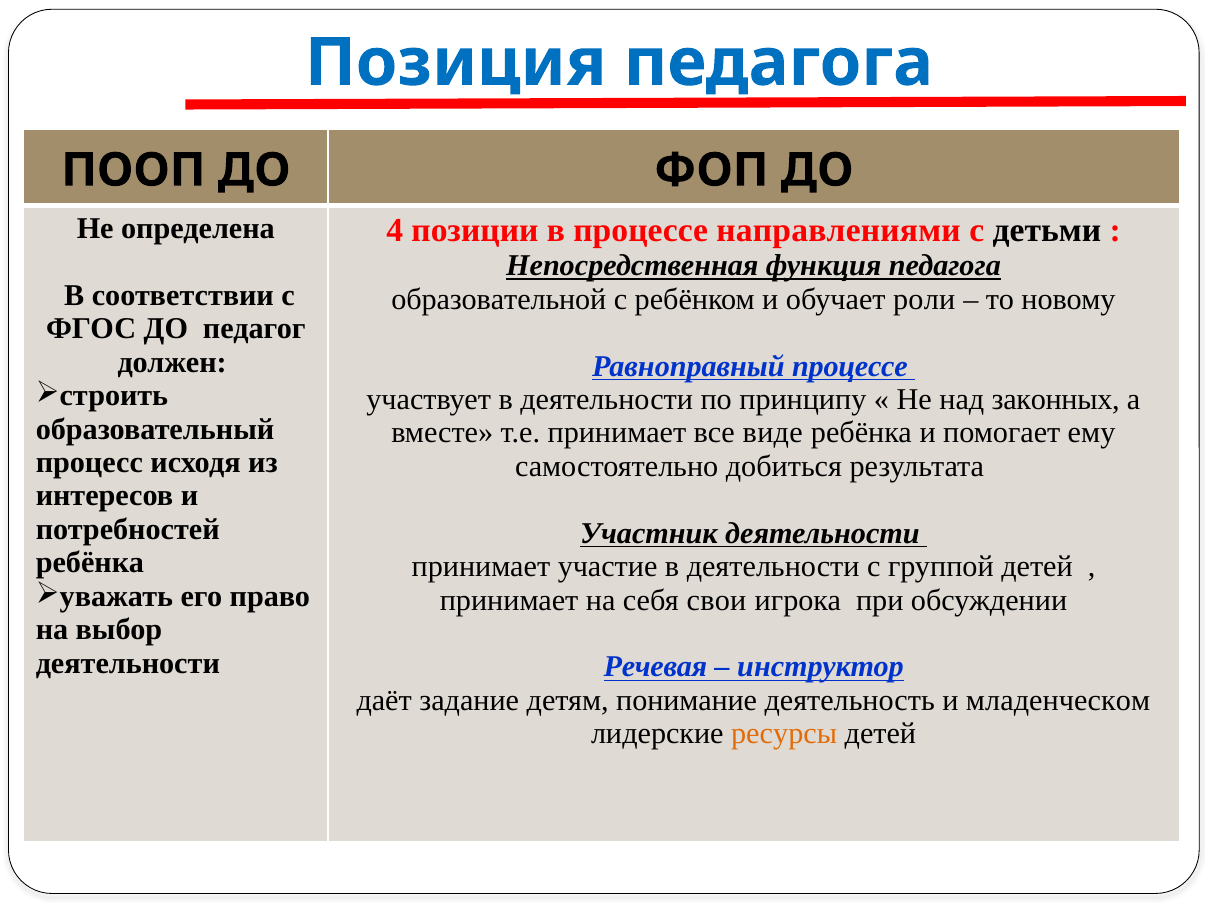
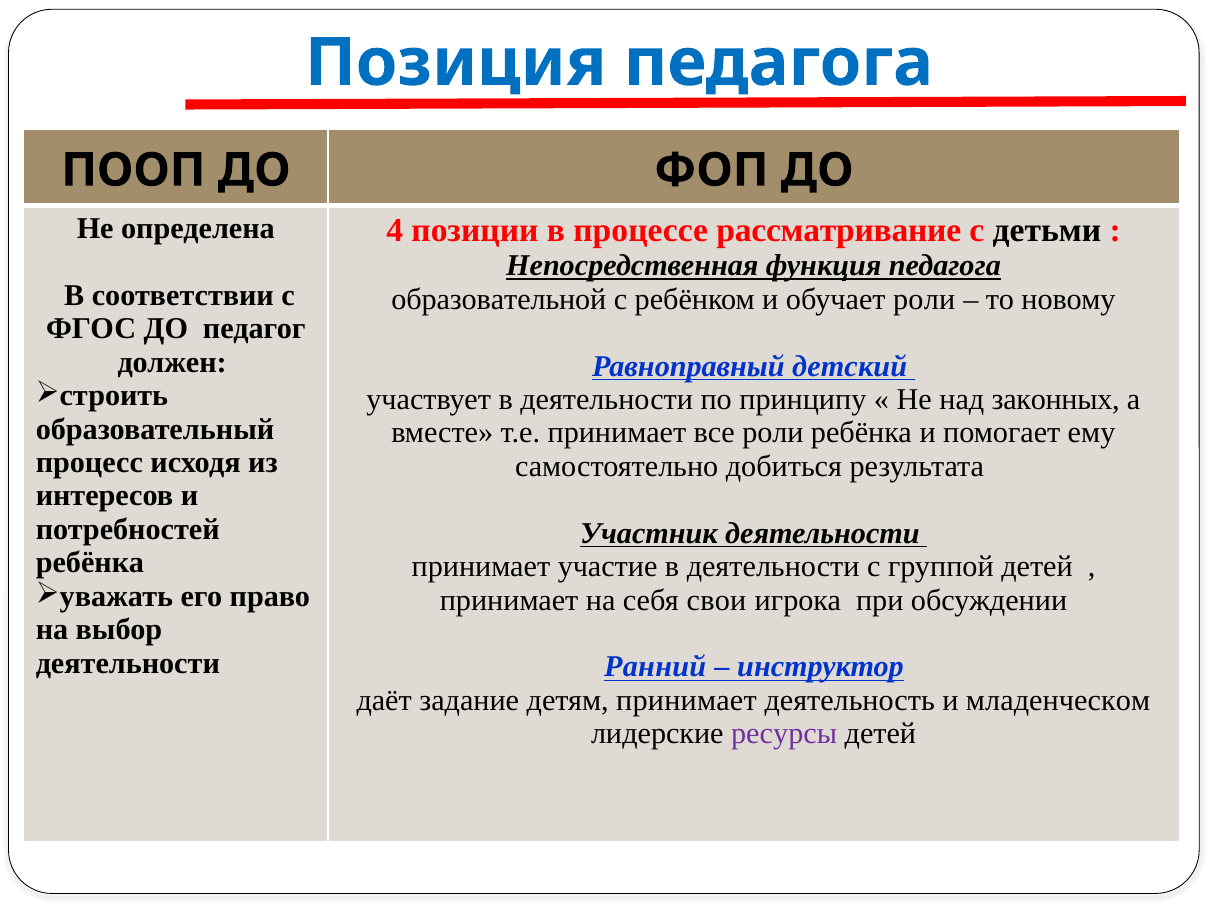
направлениями: направлениями -> рассматривание (839, 230)
Равноправный процессе: процессе -> детский (850, 366)
все виде: виде -> роли (773, 433)
Речевая: Речевая -> Ранний (655, 667)
детям понимание: понимание -> принимает (687, 700)
ресурсы colour: orange -> purple (784, 734)
